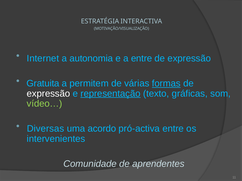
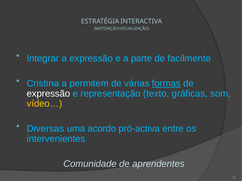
Internet: Internet -> Integrar (43, 59)
a autonomia: autonomia -> expressão (91, 59)
a entre: entre -> parte (142, 59)
expressão: expressão -> facilmente (189, 59)
Gratuita: Gratuita -> Cristina (43, 84)
representação underline: present -> none (111, 94)
vídeo… colour: light green -> yellow (44, 104)
